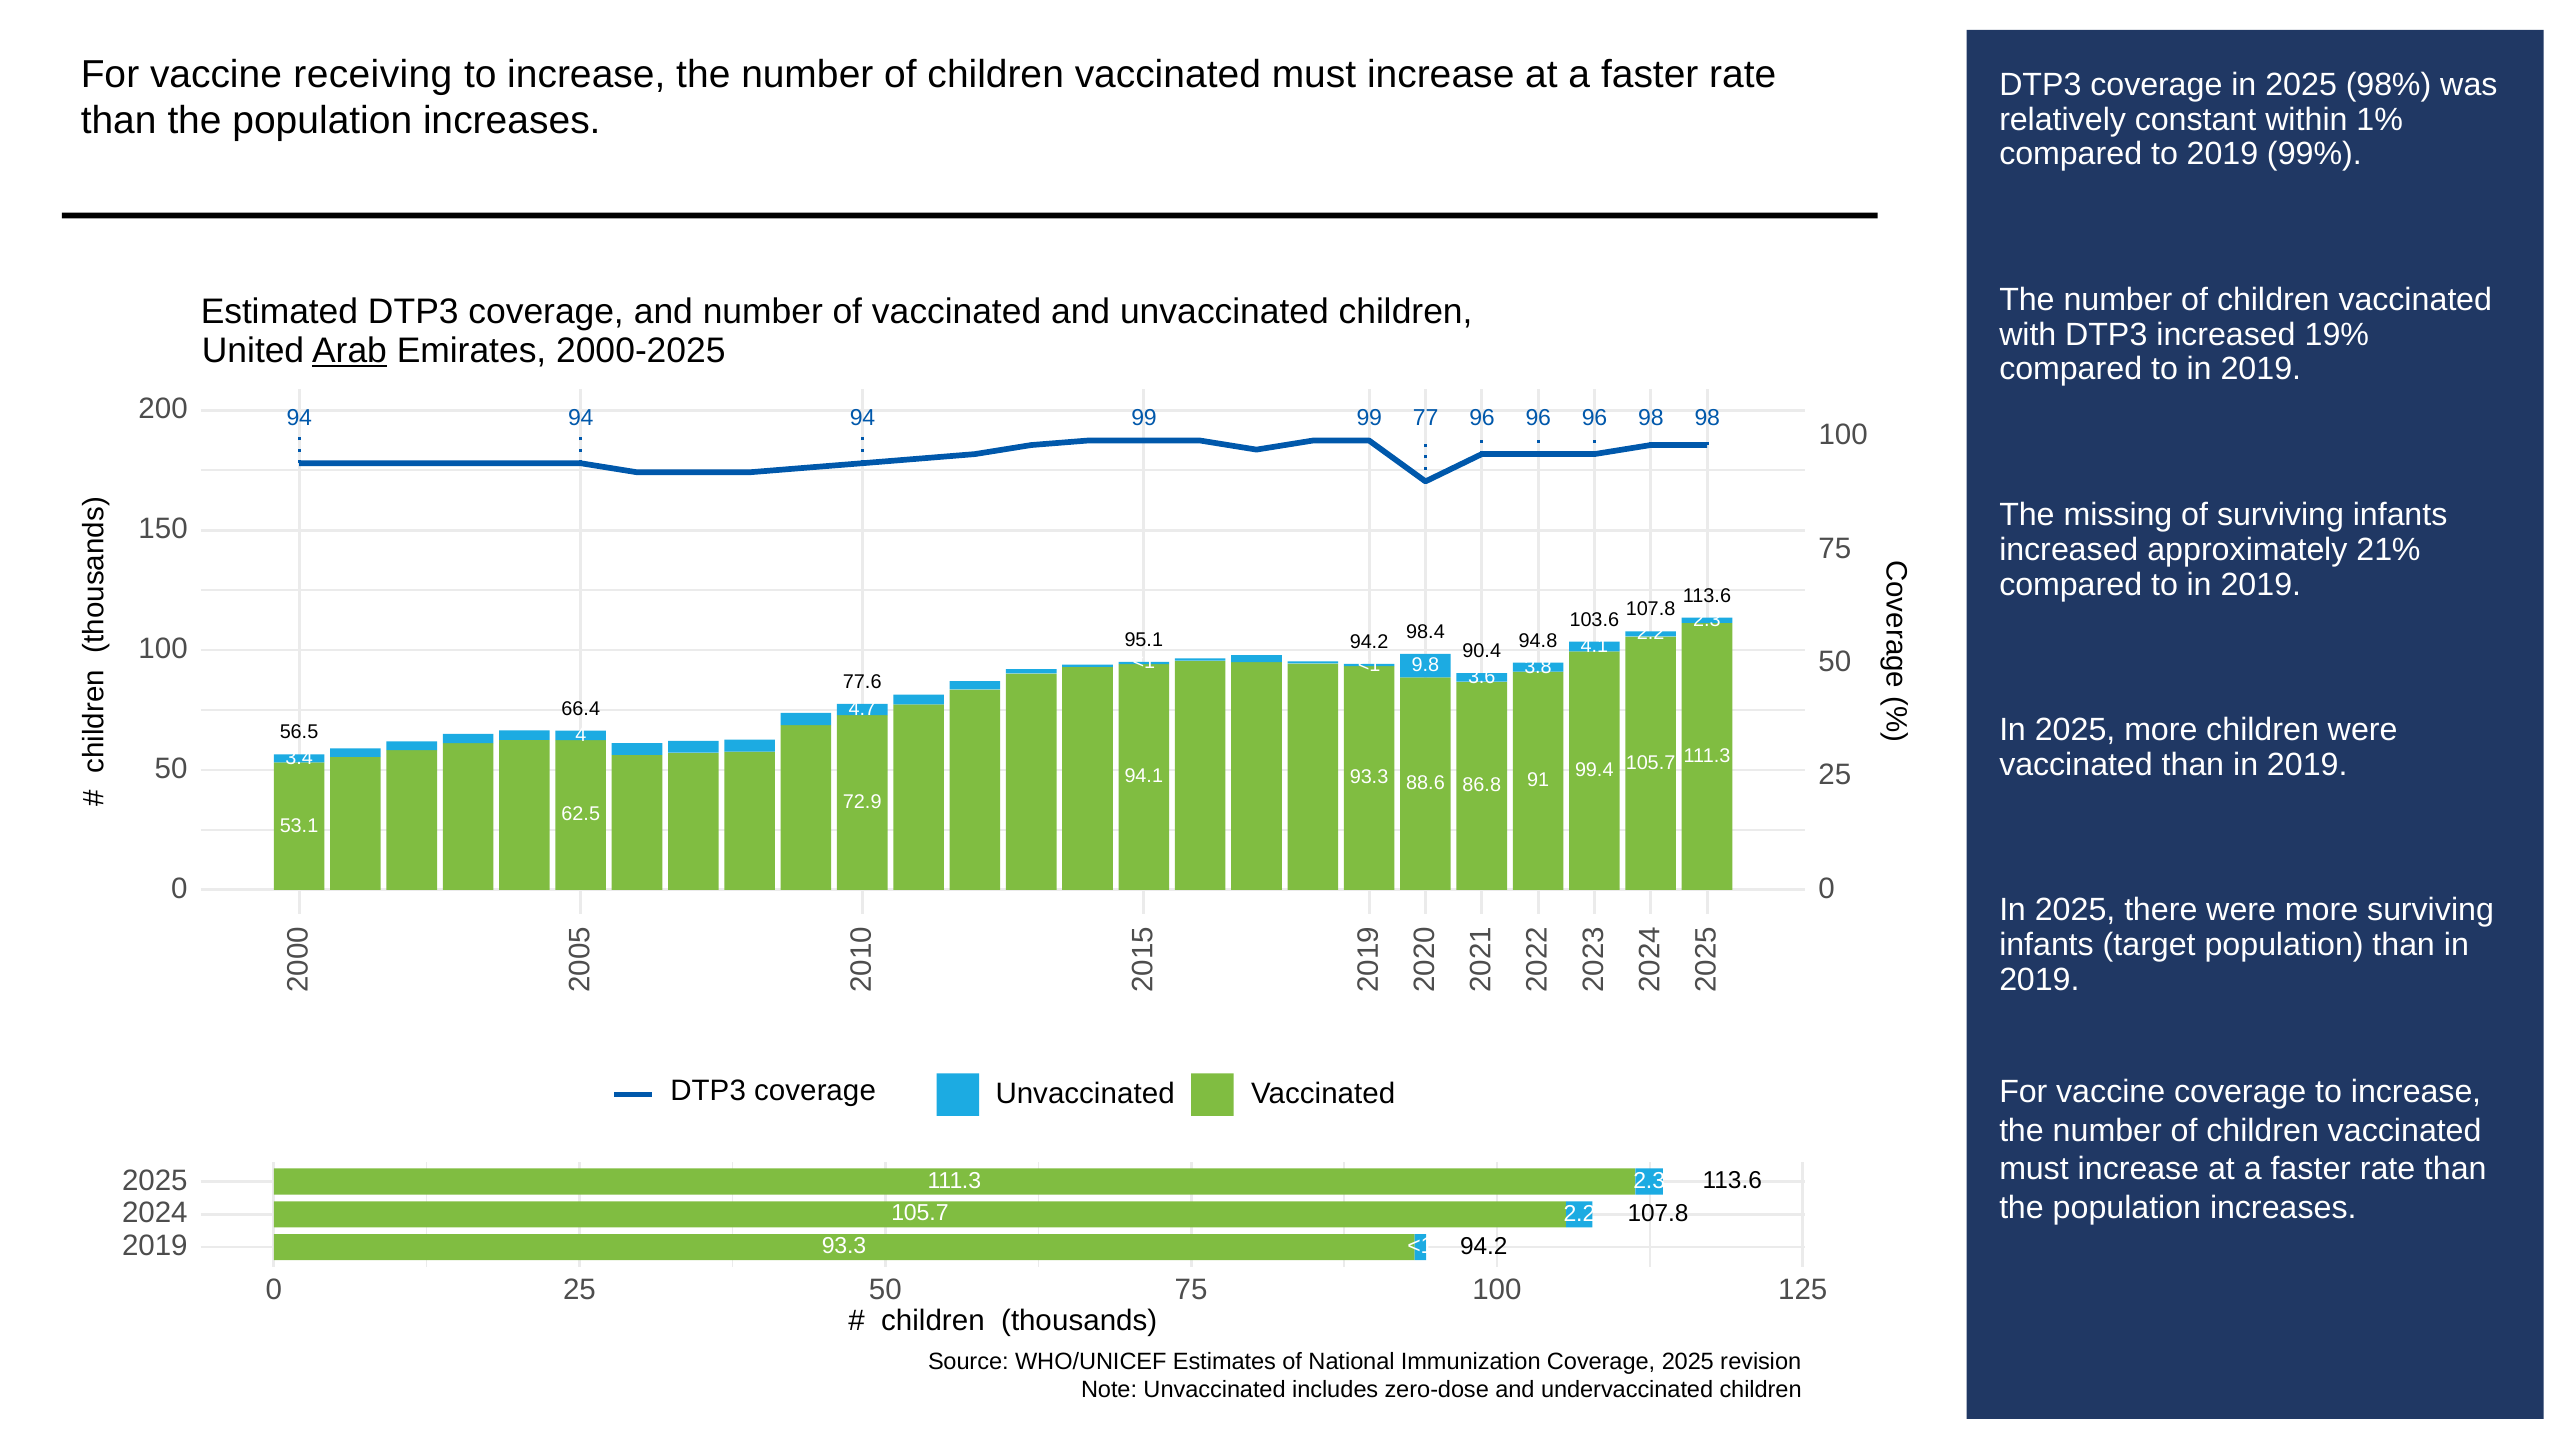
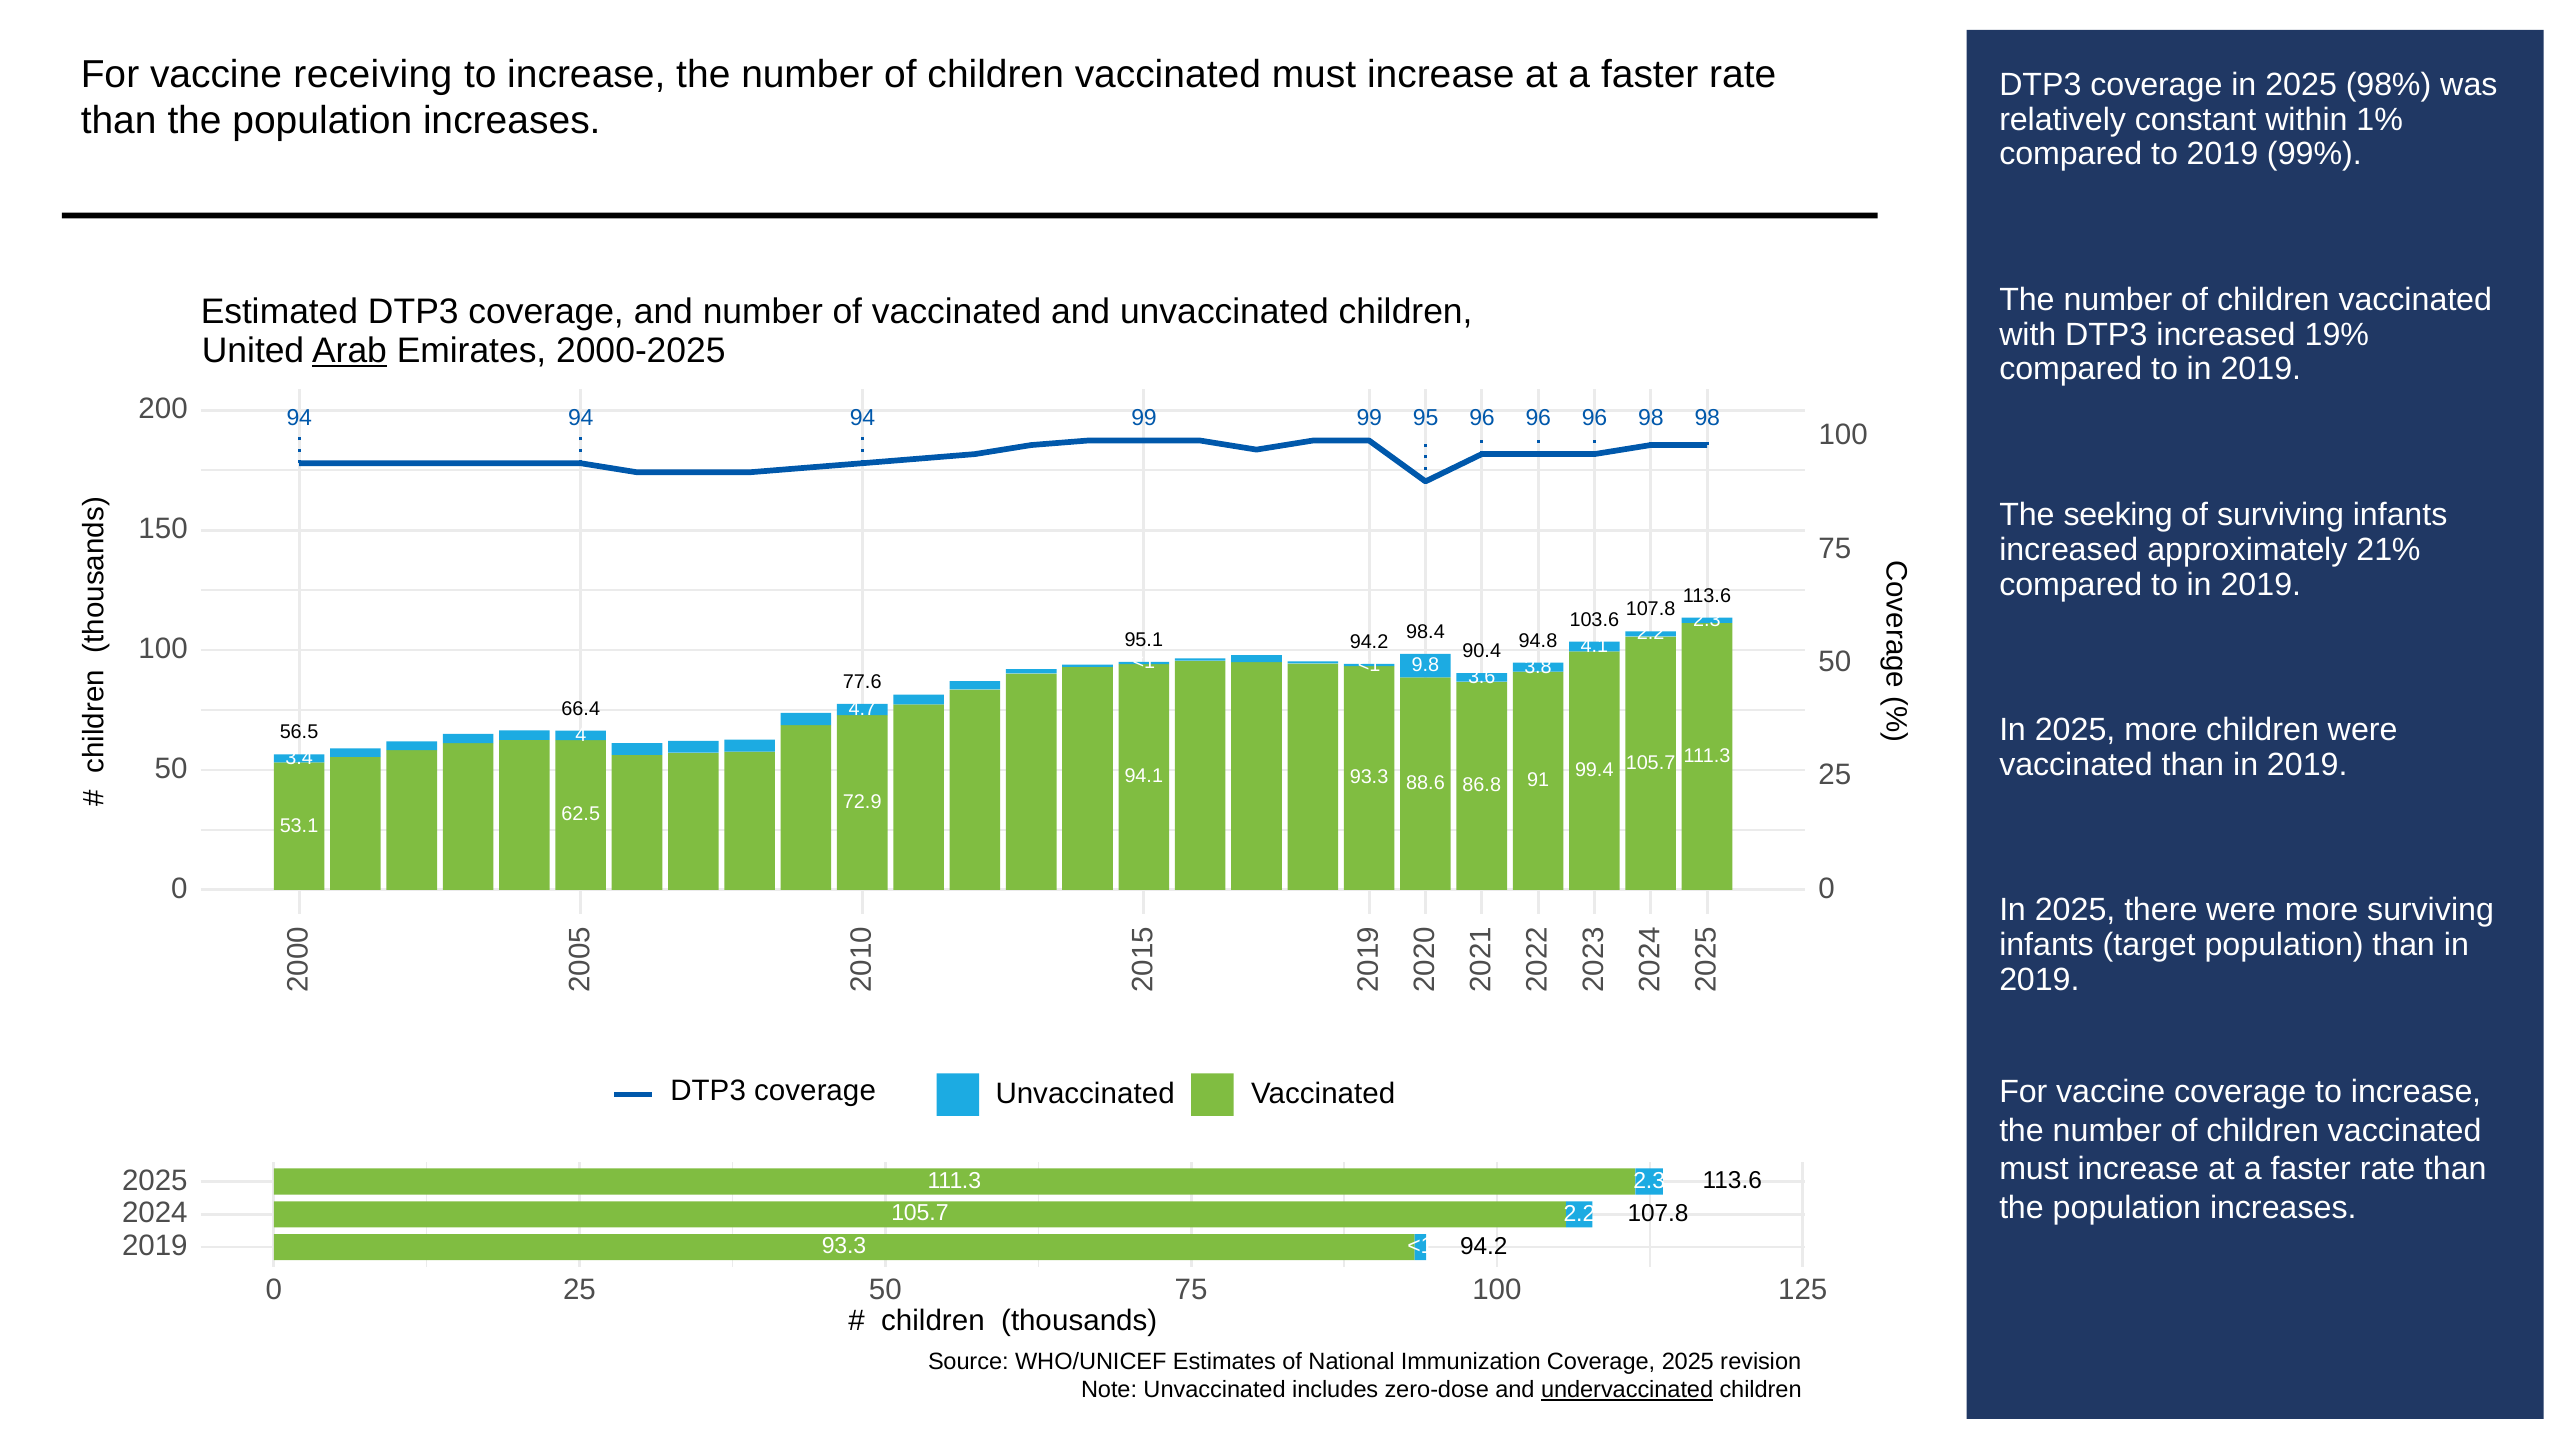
77: 77 -> 95 (1426, 418)
missing: missing -> seeking (2118, 515)
undervaccinated underline: none -> present (1627, 1390)
